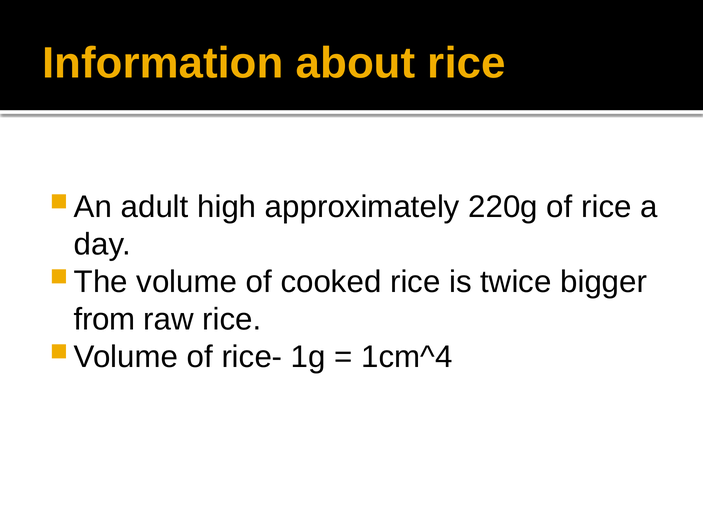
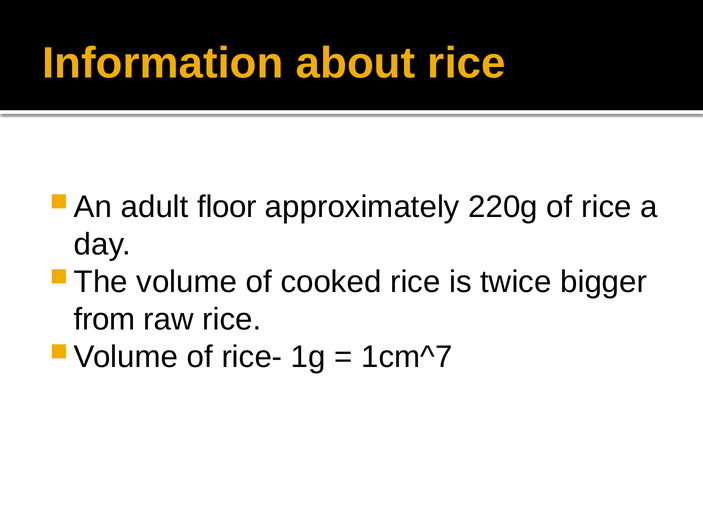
high: high -> floor (227, 207)
1cm^4: 1cm^4 -> 1cm^7 (407, 357)
